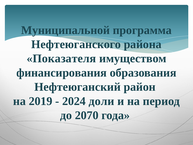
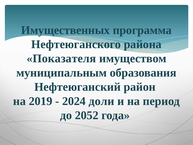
Муниципальной: Муниципальной -> Имущественных (65, 30)
финансирования: финансирования -> муниципальным (62, 73)
2070: 2070 -> 2052 (87, 115)
